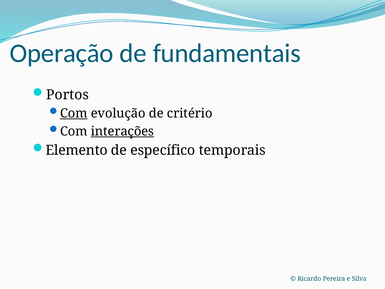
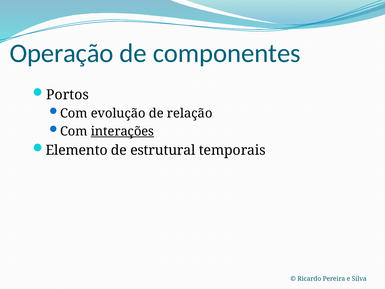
fundamentais: fundamentais -> componentes (227, 53)
Com underline: present -> none (74, 113)
critério: critério -> relação (190, 113)
específico: específico -> estrutural (163, 150)
